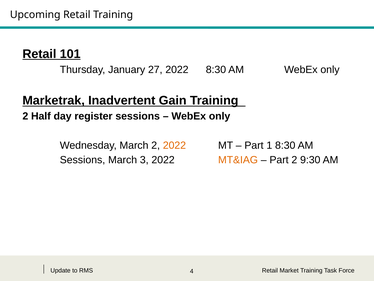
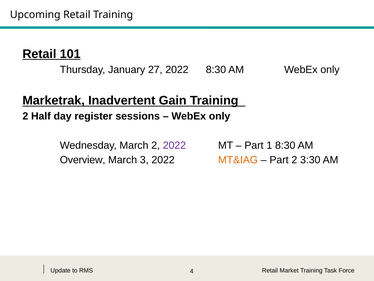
2022 colour: orange -> purple (174, 145)
Sessions: Sessions -> Overview (83, 160)
9:30: 9:30 -> 3:30 (310, 160)
